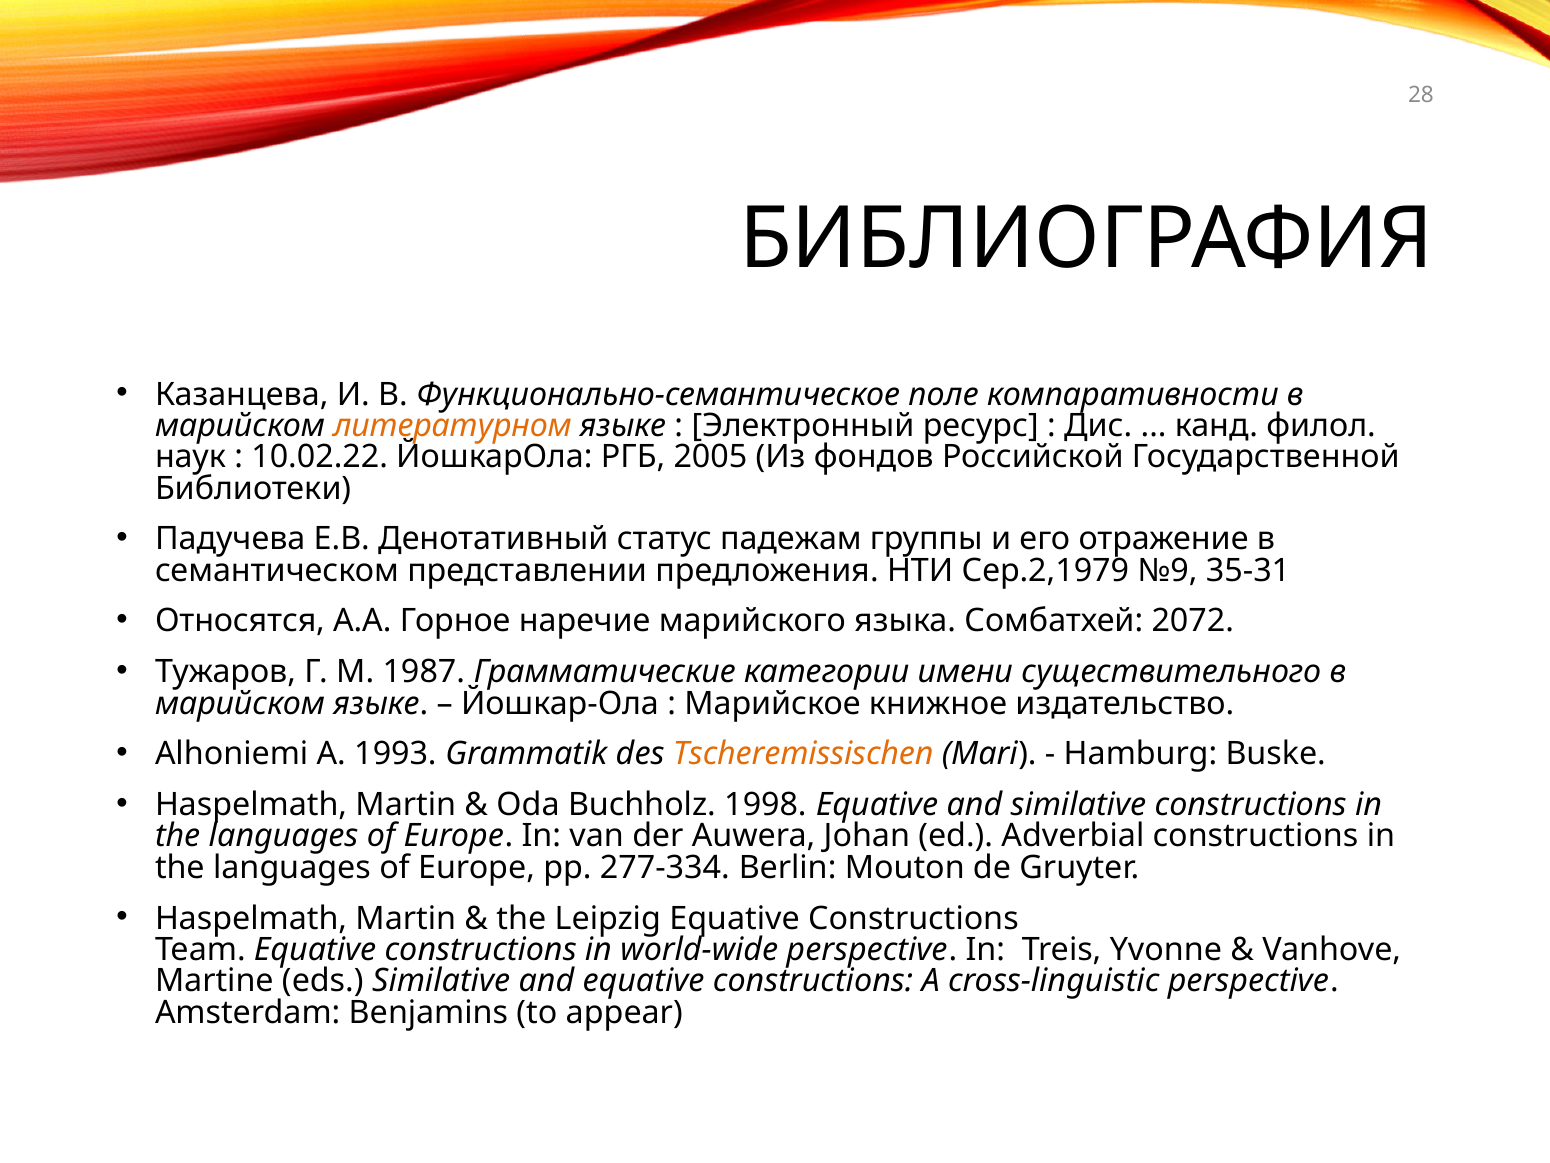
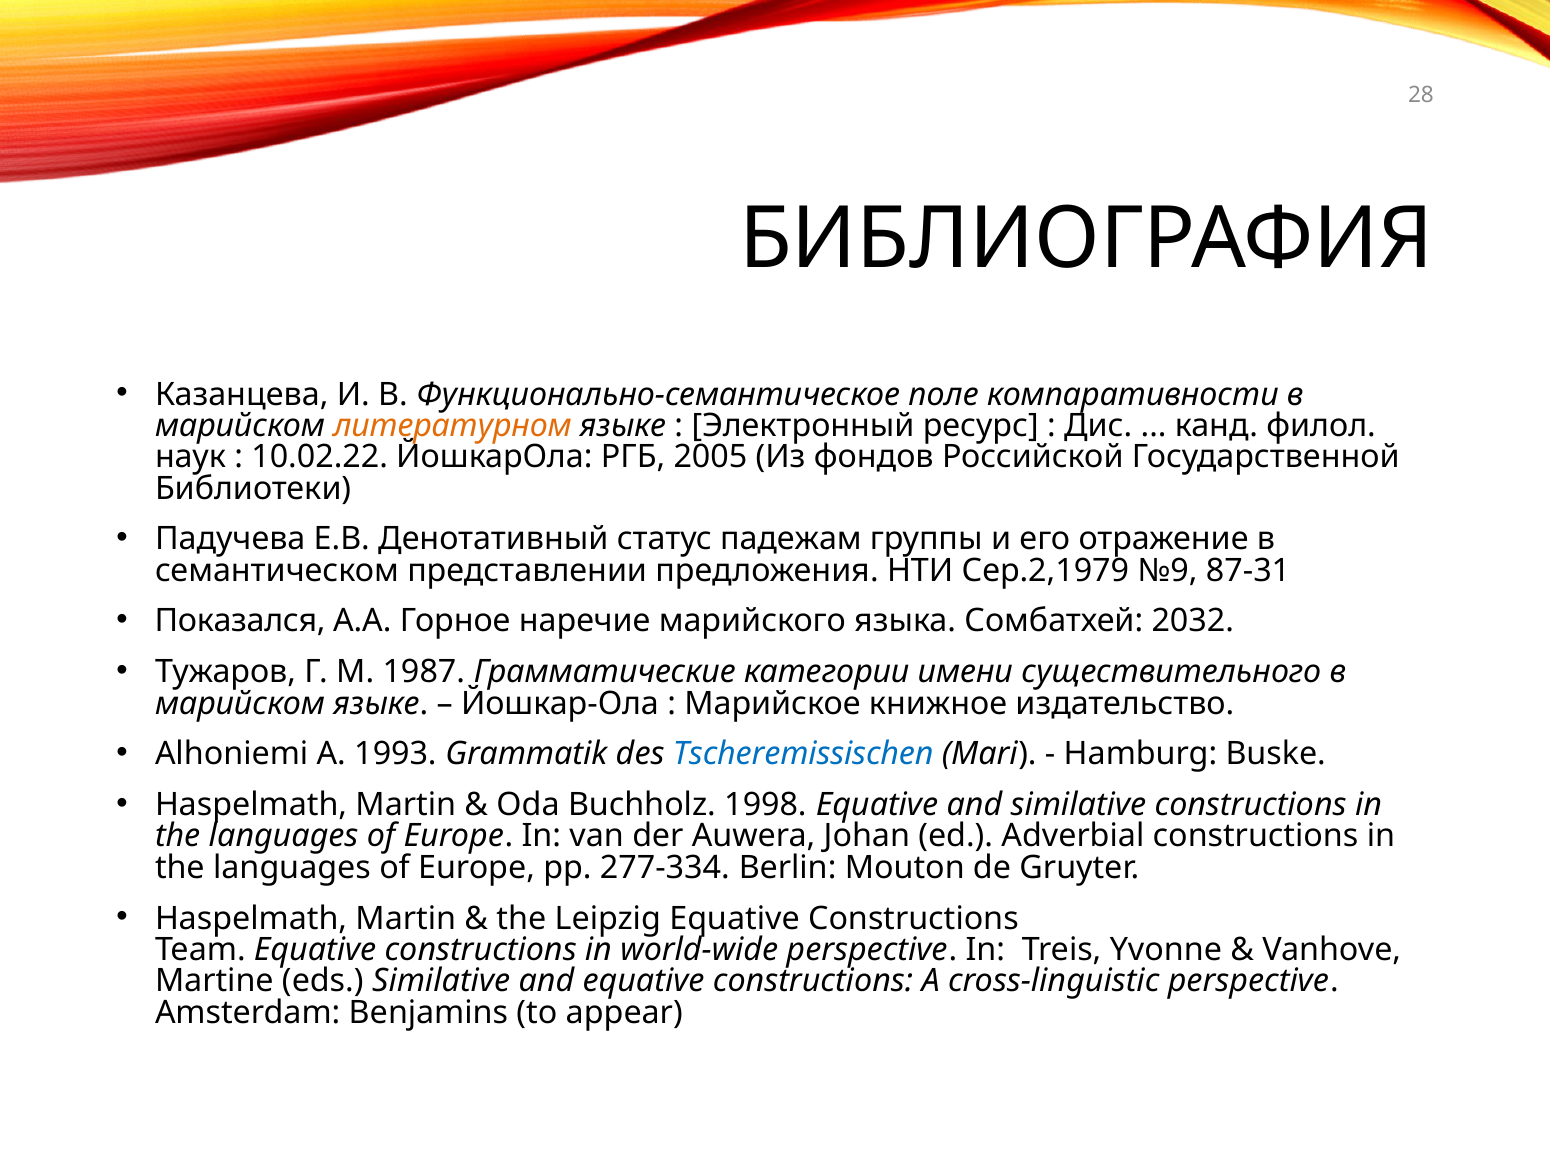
35-31: 35-31 -> 87-31 (1248, 570)
Относятся: Относятся -> Показался (240, 621)
2072: 2072 -> 2032 (1193, 621)
Tscheremissischen colour: orange -> blue (803, 754)
